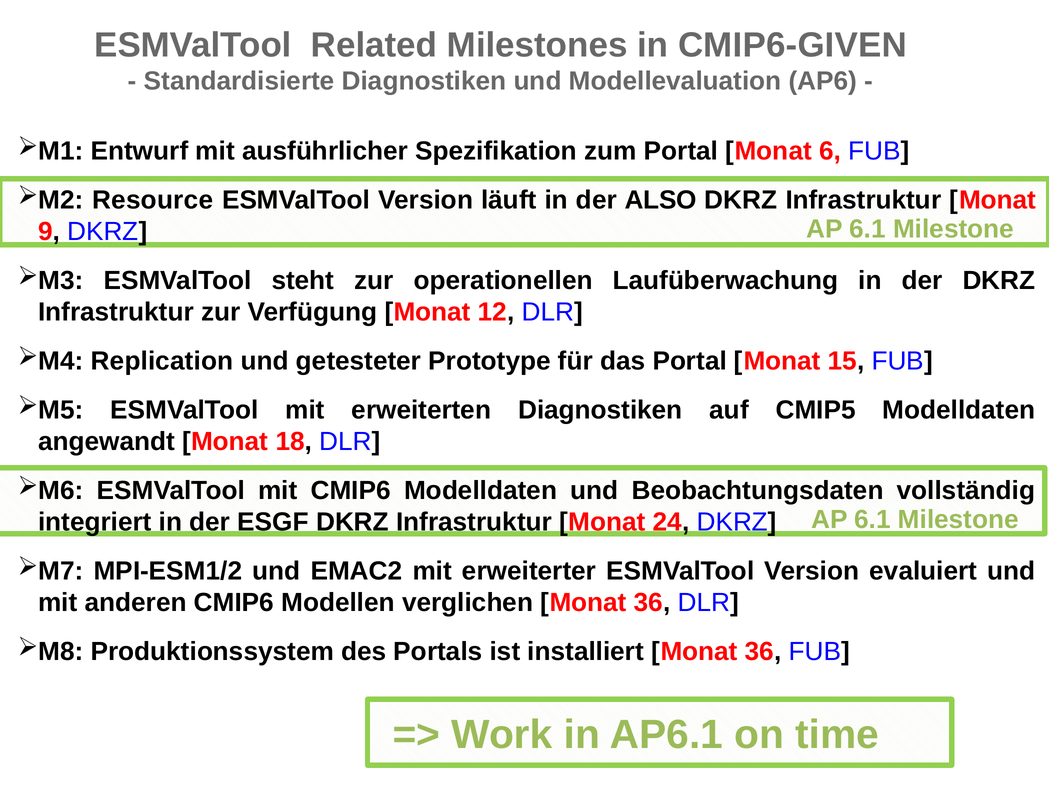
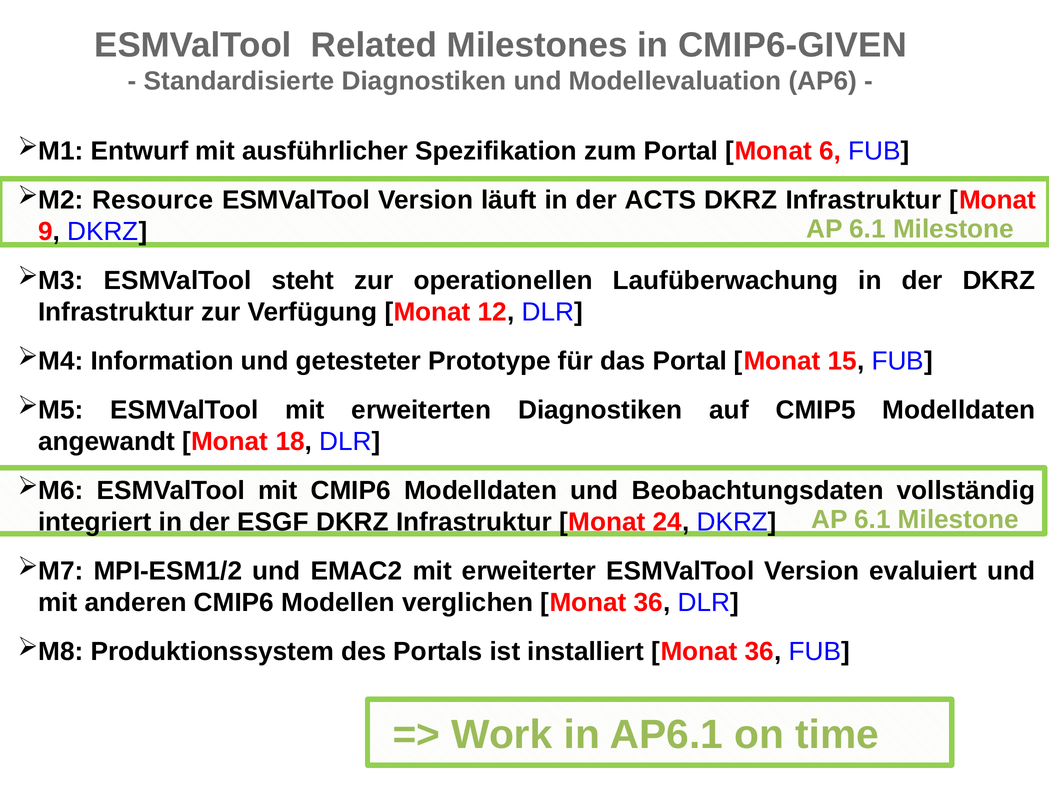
ALSO: ALSO -> ACTS (661, 200)
Replication: Replication -> Information (162, 361)
